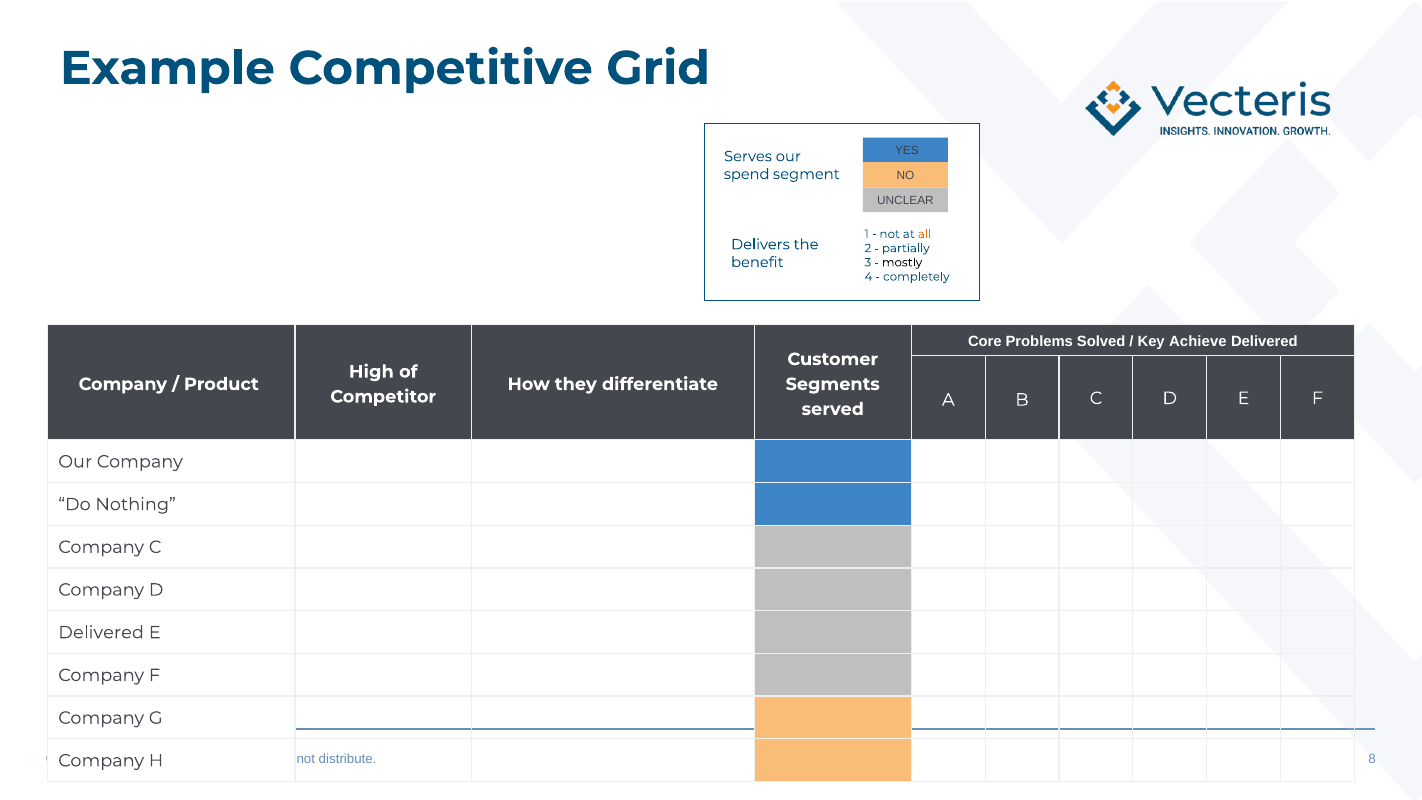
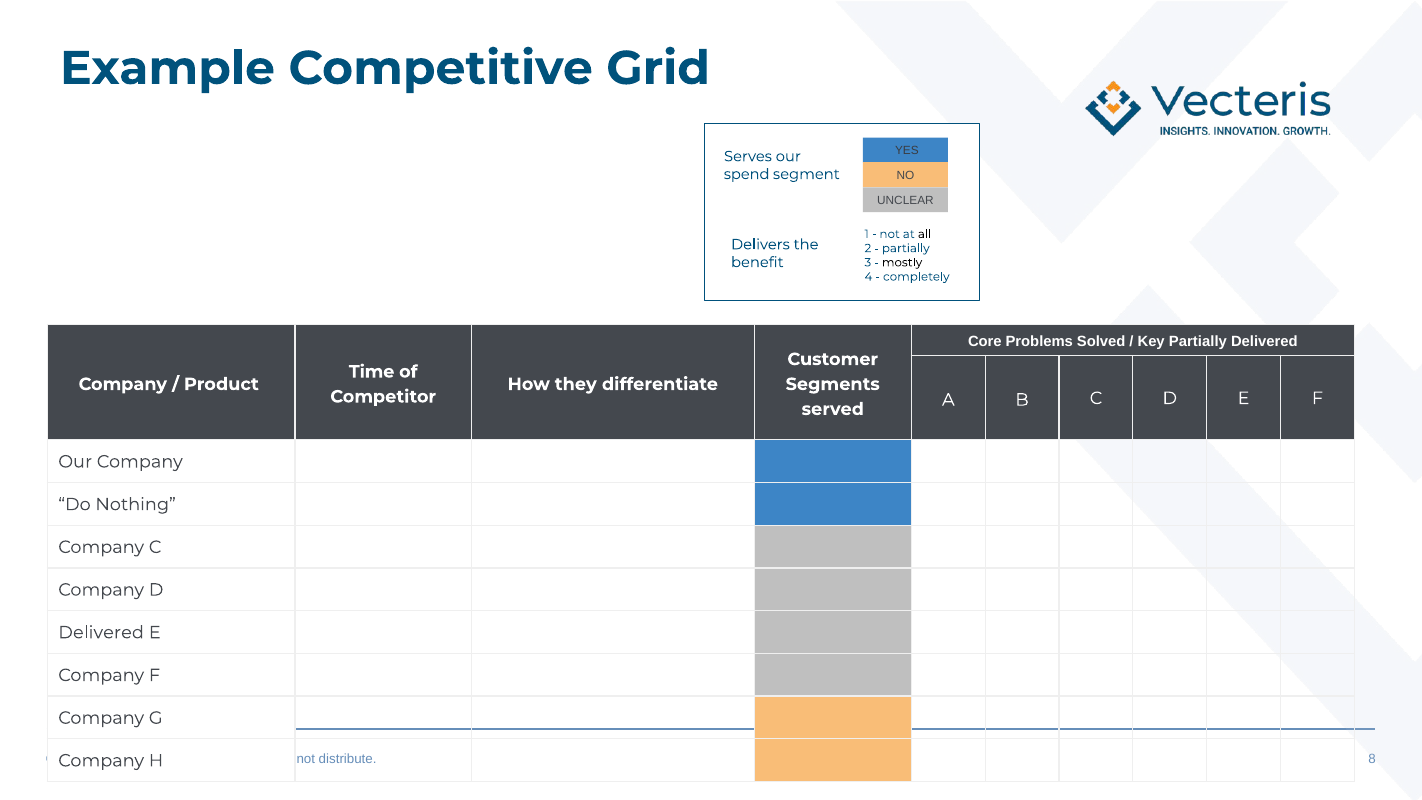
all colour: orange -> black (925, 234)
Key Achieve: Achieve -> Partially (1198, 341)
High: High -> Time (372, 372)
